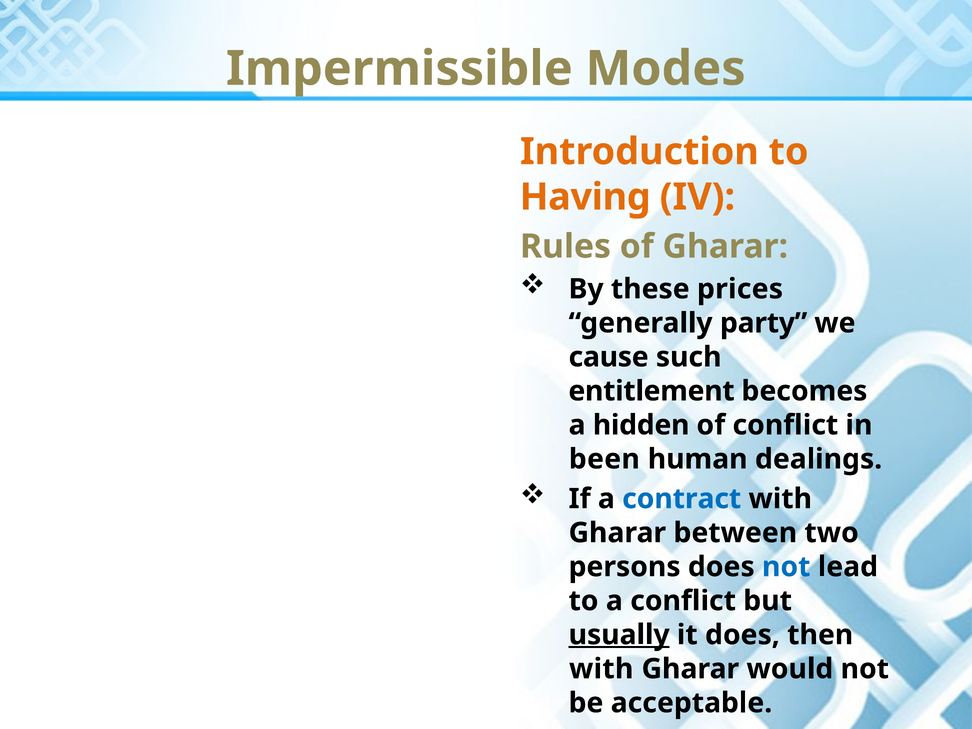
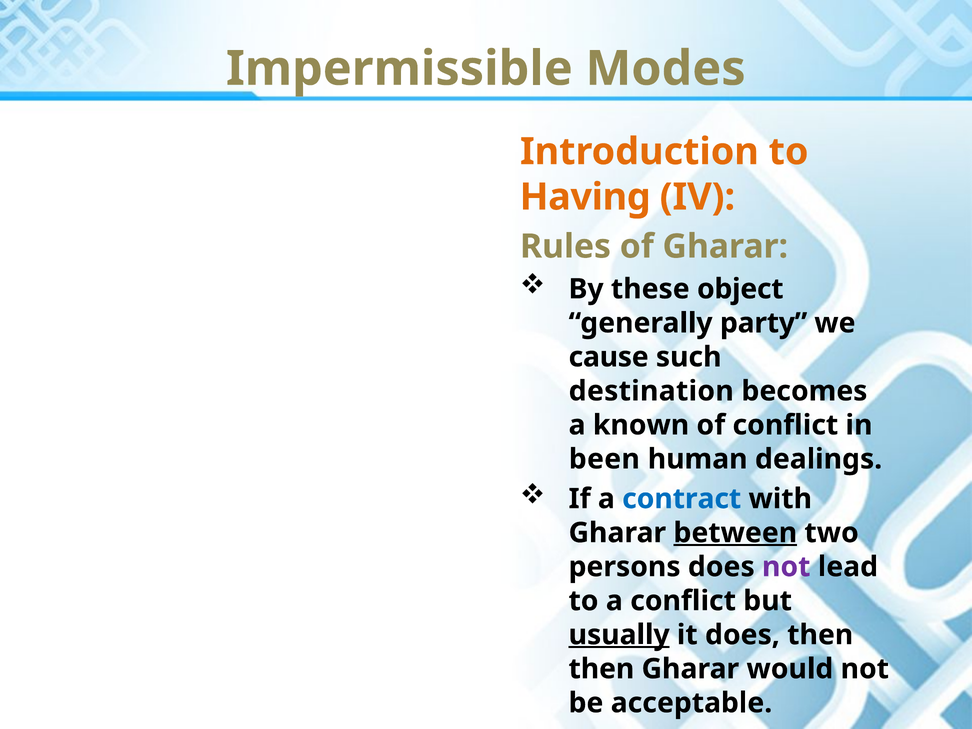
prices: prices -> object (740, 289)
entitlement: entitlement -> destination (651, 391)
hidden: hidden -> known (641, 425)
between underline: none -> present (735, 533)
not colour: blue -> purple (786, 567)
with: with -> then (601, 669)
